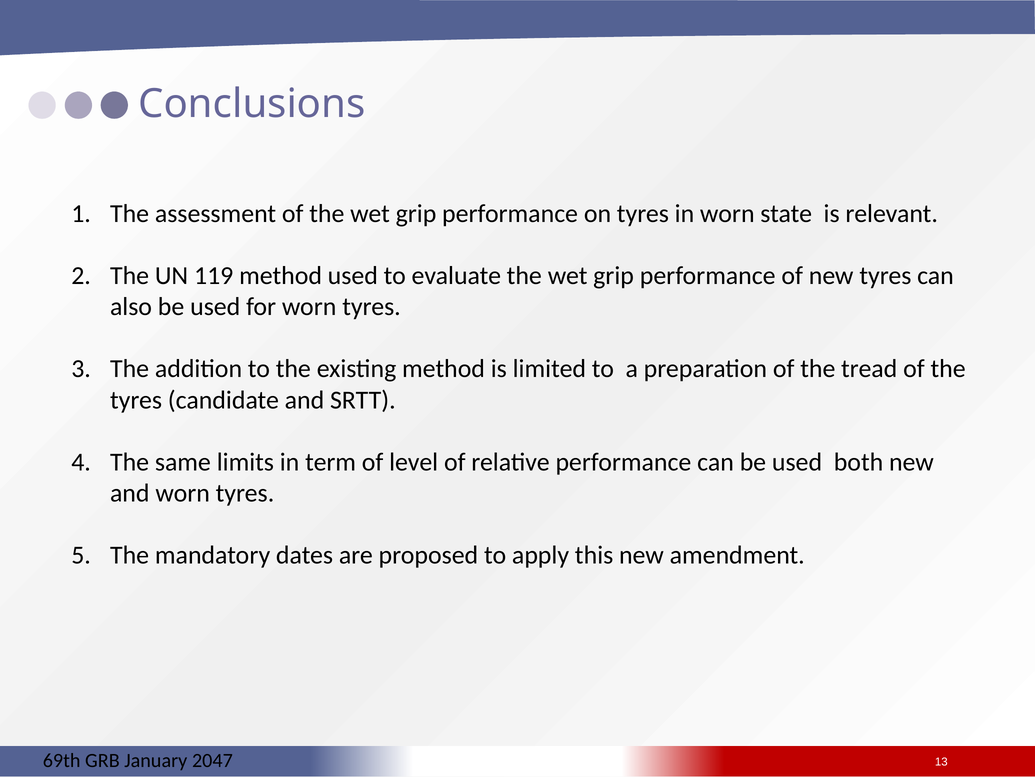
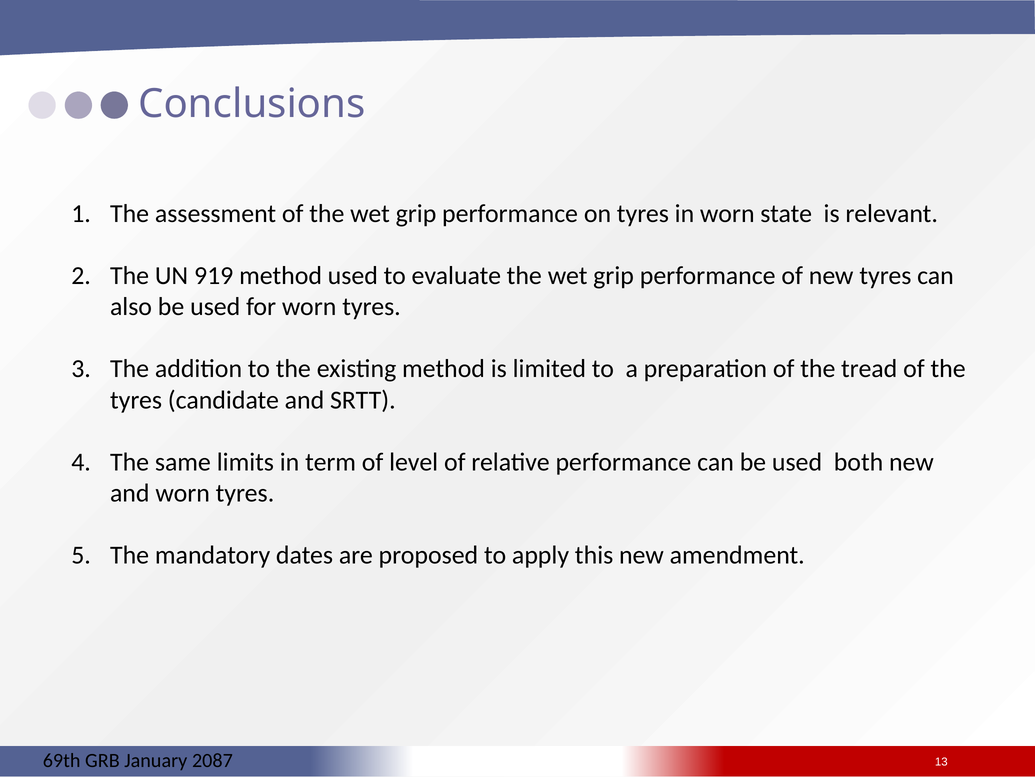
119: 119 -> 919 (214, 275)
2047: 2047 -> 2087 (212, 760)
